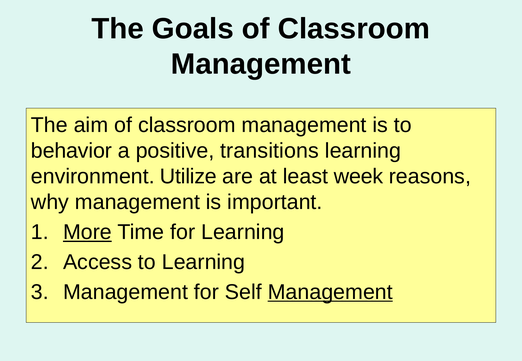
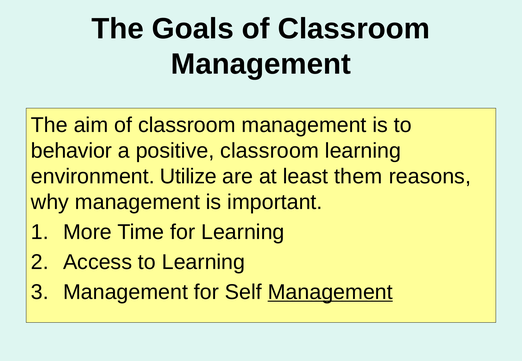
positive transitions: transitions -> classroom (270, 151)
week: week -> them (358, 177)
More underline: present -> none (87, 232)
